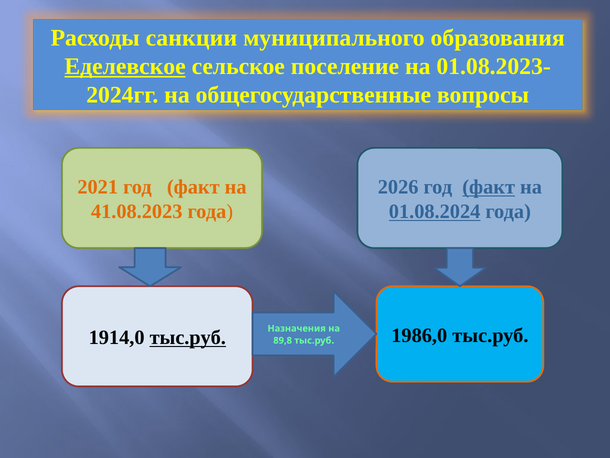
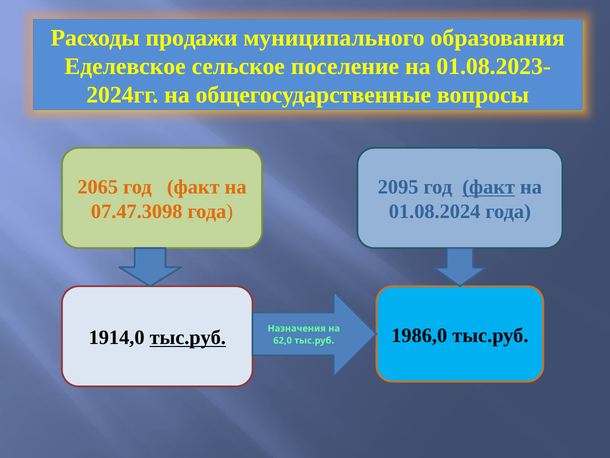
санкции: санкции -> продажи (192, 38)
Еделевское underline: present -> none (125, 66)
2021: 2021 -> 2065 (98, 187)
2026: 2026 -> 2095 (398, 187)
41.08.2023: 41.08.2023 -> 07.47.3098 (137, 211)
01.08.2024 underline: present -> none (435, 211)
89,8: 89,8 -> 62,0 (283, 340)
